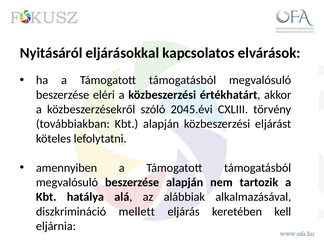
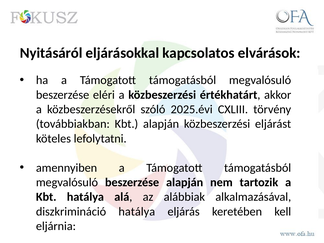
2045.évi: 2045.évi -> 2025.évi (192, 109)
diszkrimináció mellett: mellett -> hatálya (137, 212)
